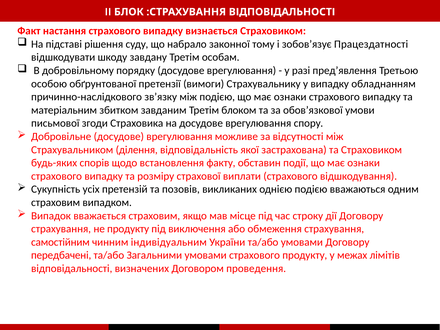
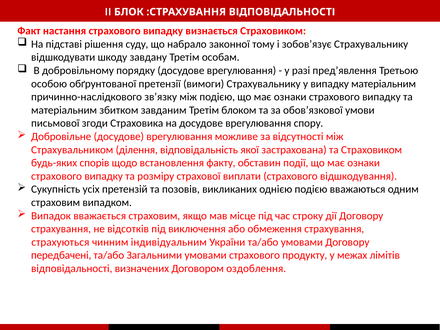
зобов’язує Працездатності: Працездатності -> Страхувальнику (371, 44)
випадку обладнанням: обладнанням -> матеріальним (384, 84)
не продукту: продукту -> відсотків (128, 229)
самостійним: самостійним -> страхуються (60, 242)
проведення: проведення -> оздоблення (256, 269)
